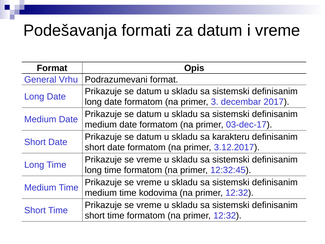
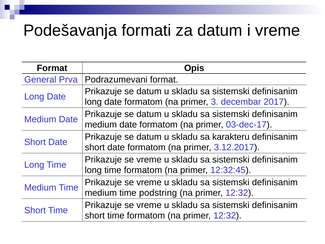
Vrhu: Vrhu -> Prva (68, 79)
kodovima: kodovima -> podstring (158, 193)
